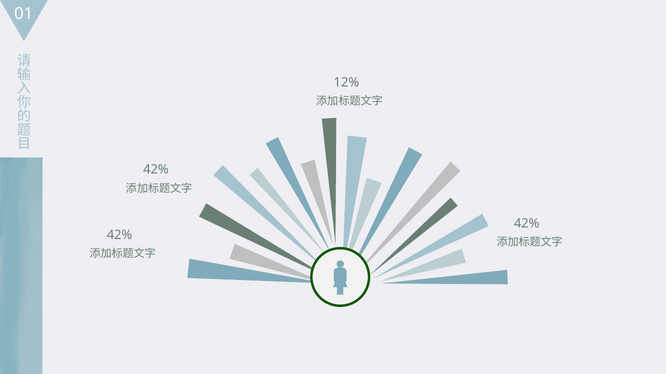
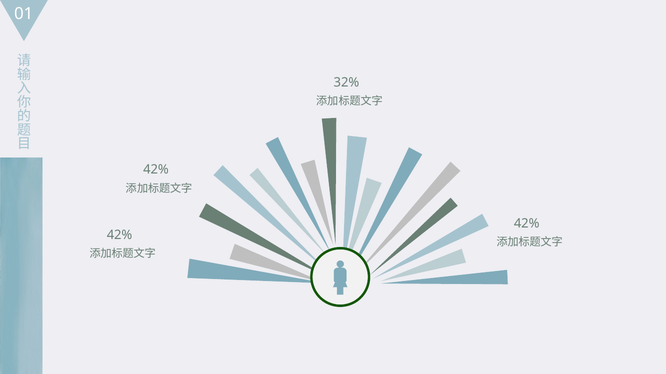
12%: 12% -> 32% (346, 82)
